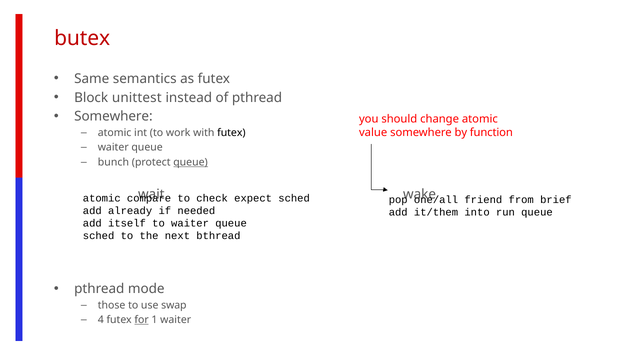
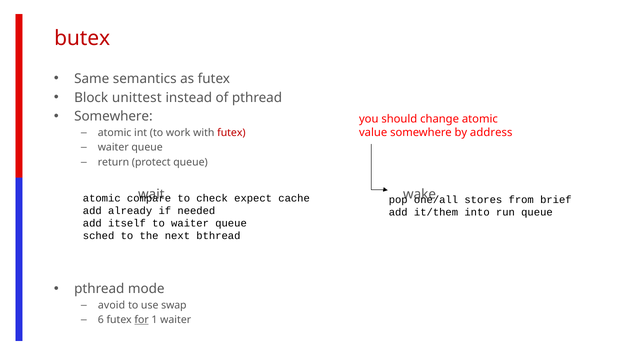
futex colour: black -> red (231, 133)
function: function -> address (491, 133)
bunch: bunch -> return (113, 162)
queue underline: present -> none (191, 162)
expect sched: sched -> cache (294, 198)
friend: friend -> stores (483, 200)
those: those -> avoid (112, 305)
4: 4 -> 6 (101, 320)
